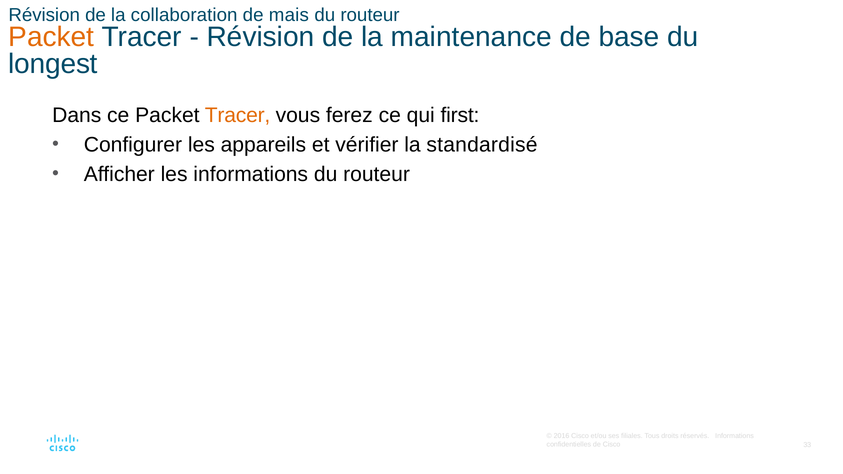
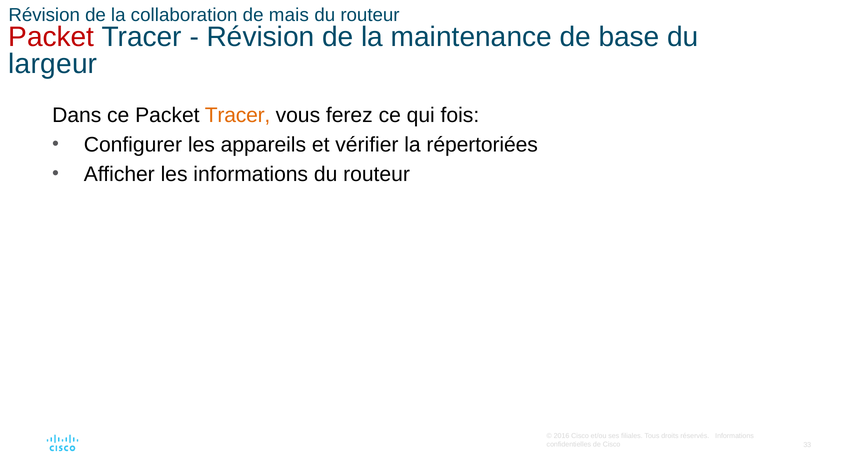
Packet colour: orange -> red (51, 37)
longest: longest -> largeur (53, 64)
first: first -> fois (460, 115)
standardisé: standardisé -> répertoriées (482, 145)
